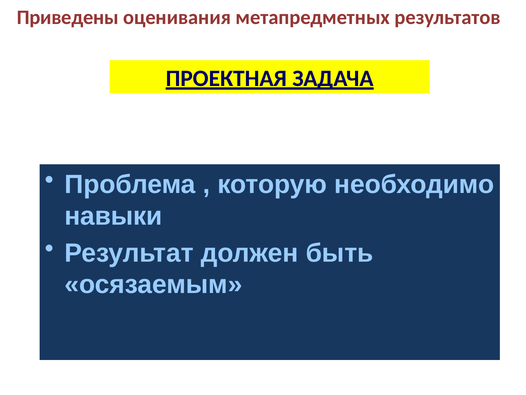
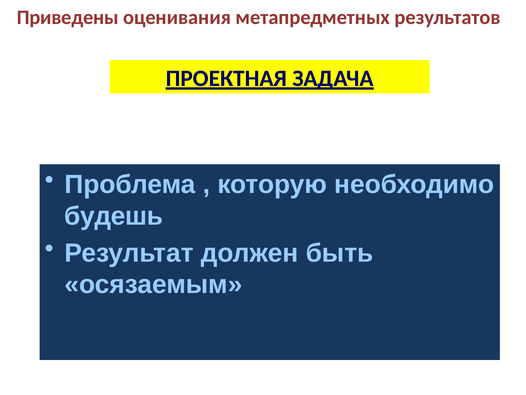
навыки: навыки -> будешь (114, 216)
